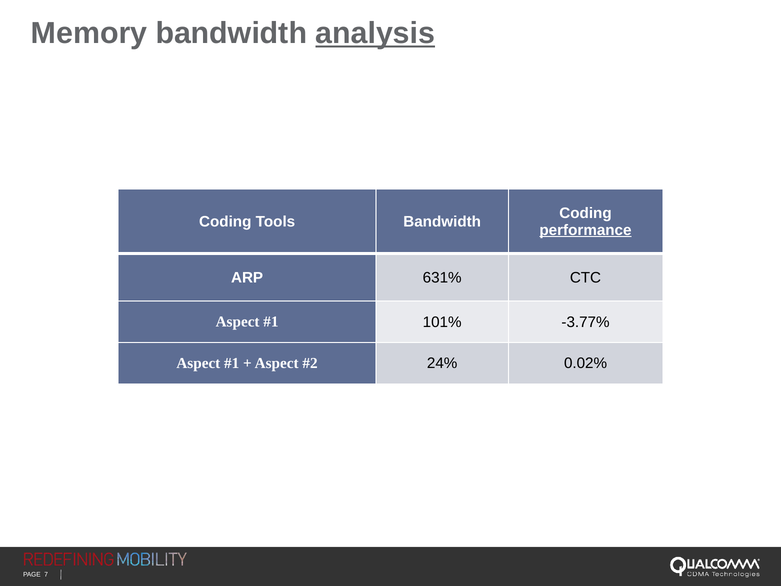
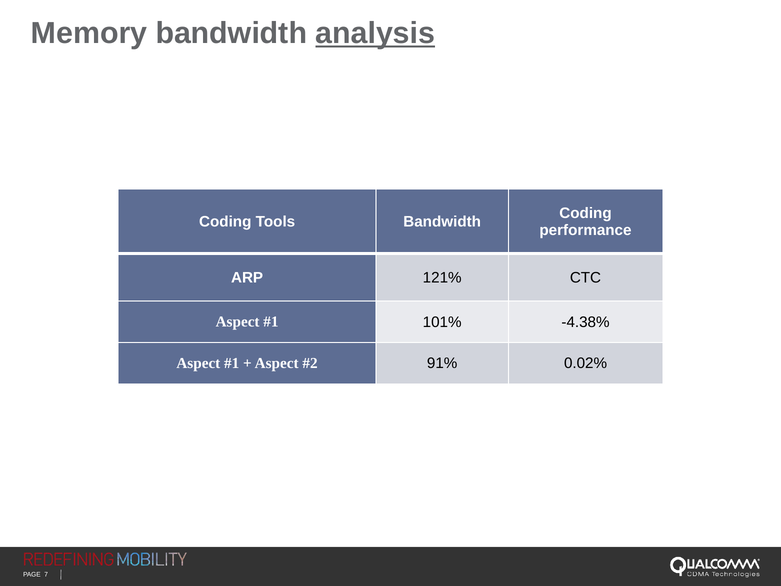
performance underline: present -> none (585, 230)
631%: 631% -> 121% (442, 277)
-3.77%: -3.77% -> -4.38% (586, 322)
24%: 24% -> 91% (442, 363)
